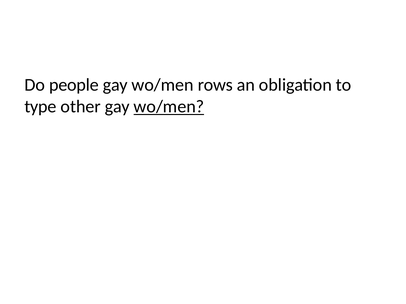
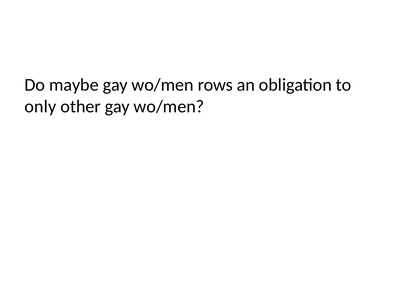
people: people -> maybe (74, 85)
type: type -> only (40, 107)
wo/men underline: present -> none (169, 107)
